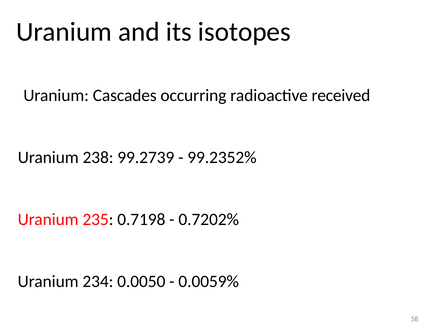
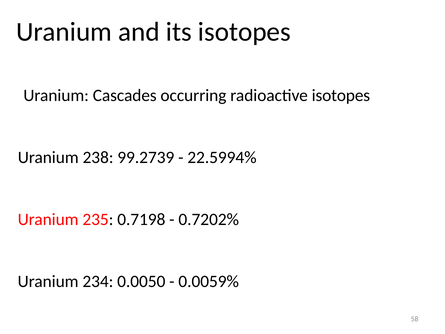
radioactive received: received -> isotopes (341, 95)
99.2352%: 99.2352% -> 22.5994% (222, 157)
